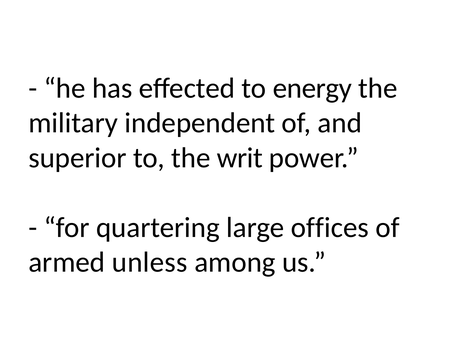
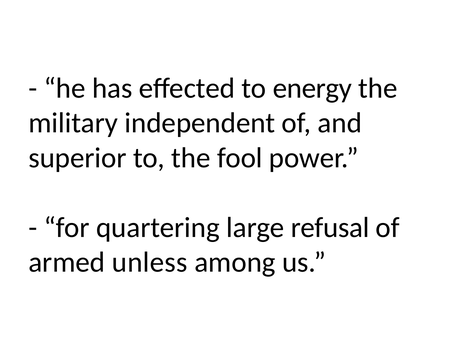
writ: writ -> fool (240, 158)
offices: offices -> refusal (330, 227)
